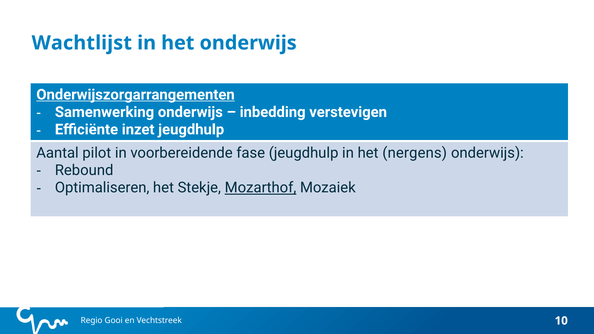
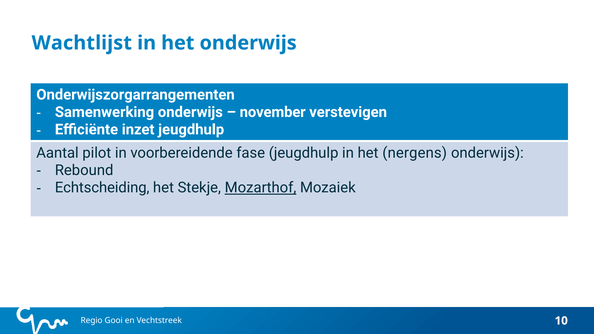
Onderwijszorgarrangementen underline: present -> none (135, 95)
inbedding: inbedding -> november (273, 112)
Optimaliseren: Optimaliseren -> Echtscheiding (102, 188)
